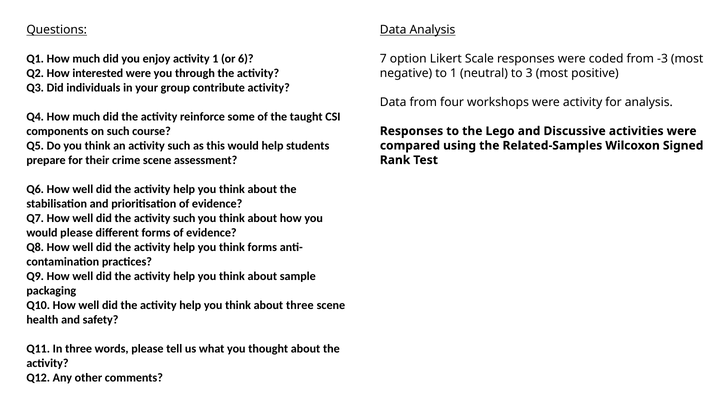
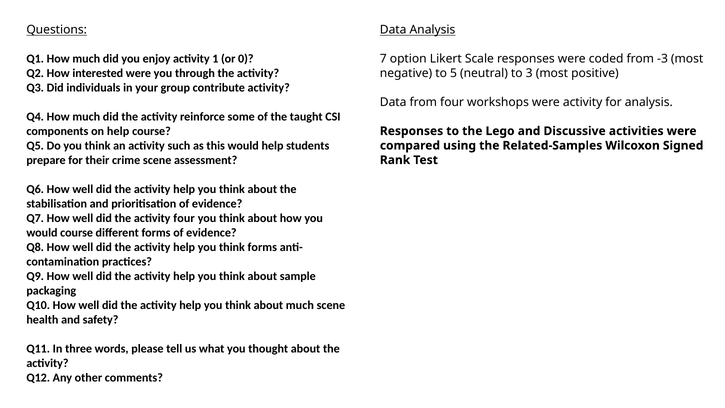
6: 6 -> 0 (246, 59)
to 1: 1 -> 5 (454, 73)
on such: such -> help (118, 131)
the activity such: such -> four (184, 218)
would please: please -> course (77, 232)
about three: three -> much (300, 305)
